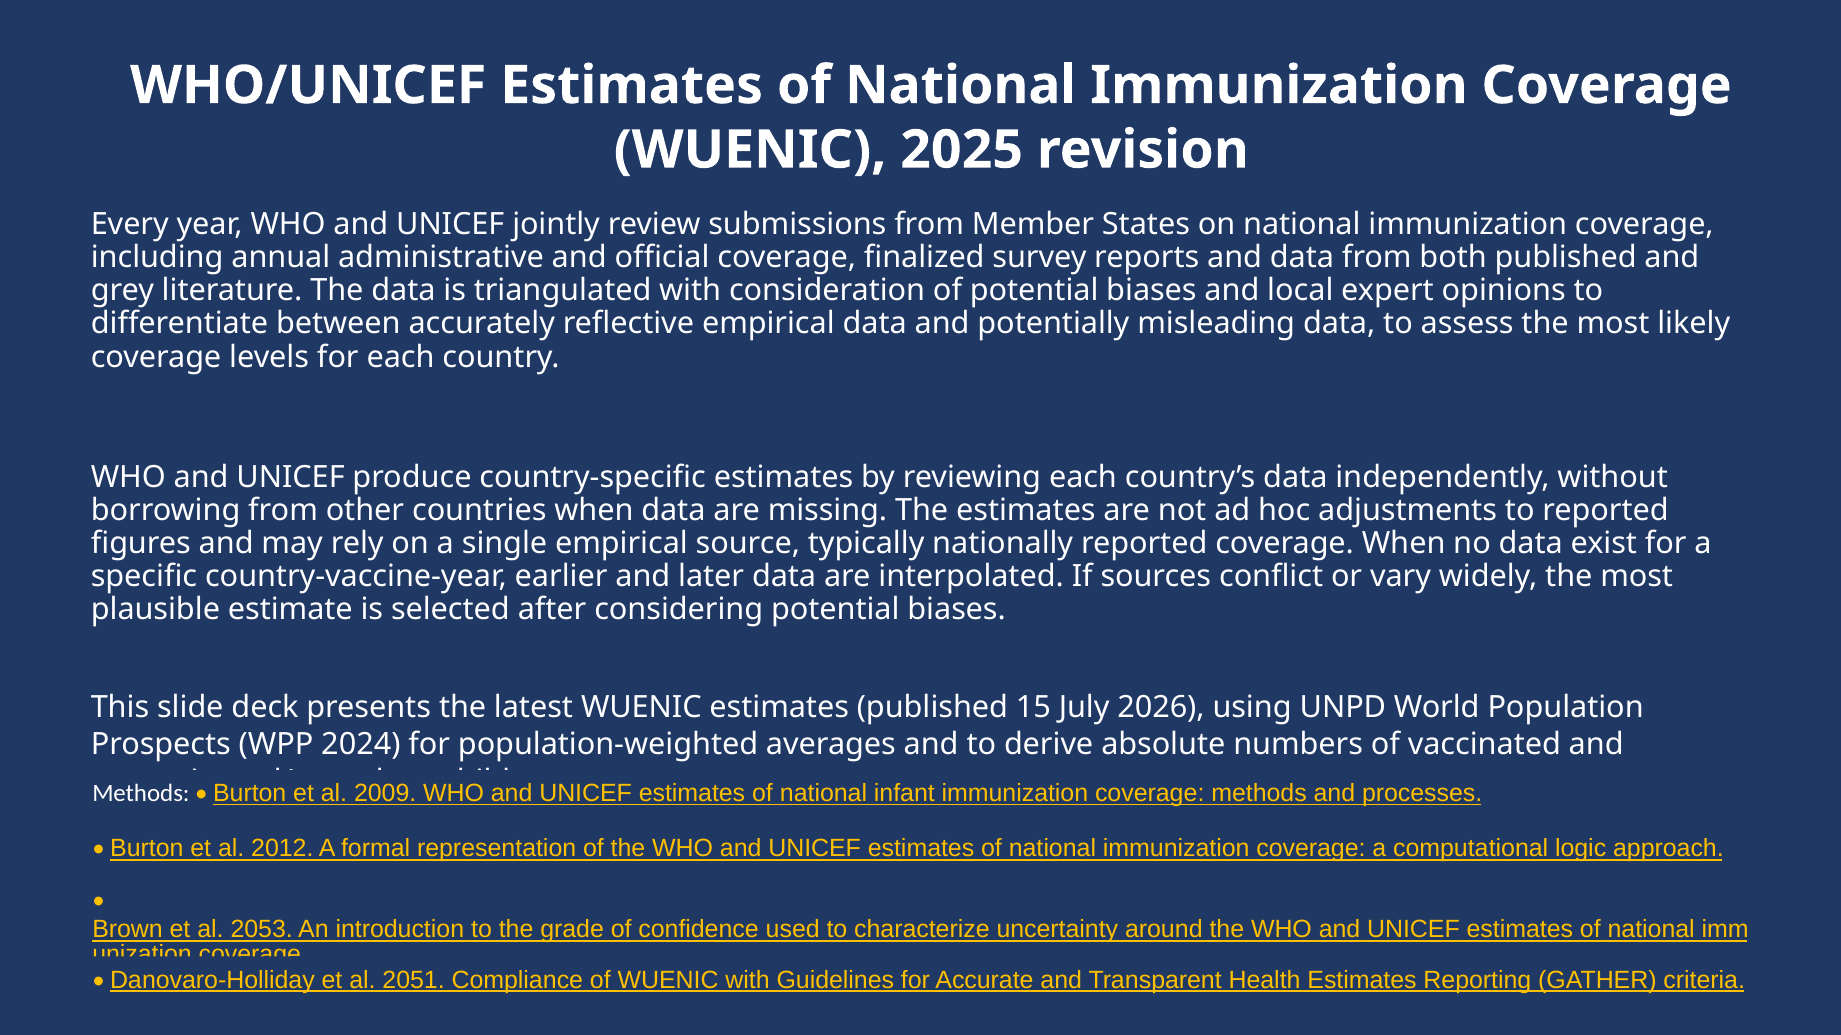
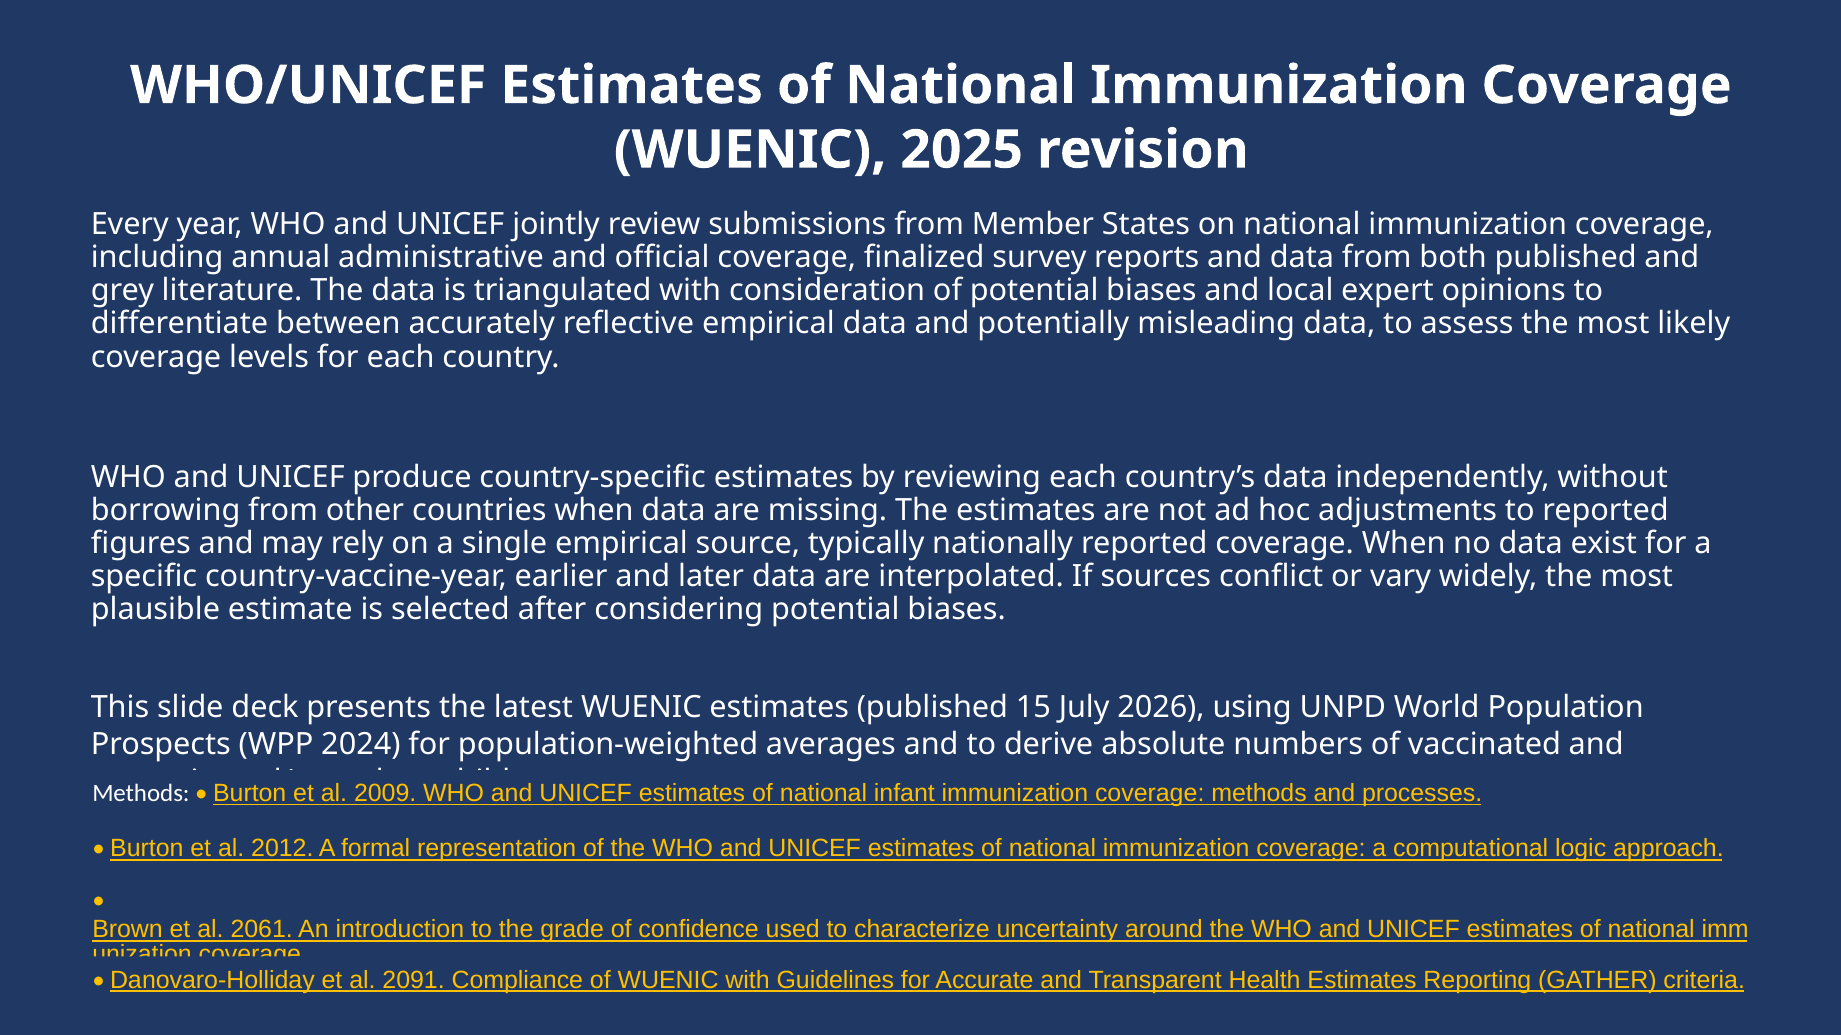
2053: 2053 -> 2061 (262, 930)
2051: 2051 -> 2091 (414, 980)
